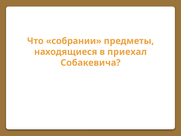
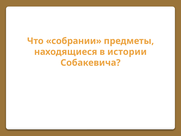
приехал: приехал -> истории (127, 52)
